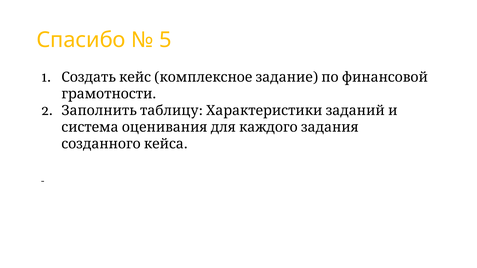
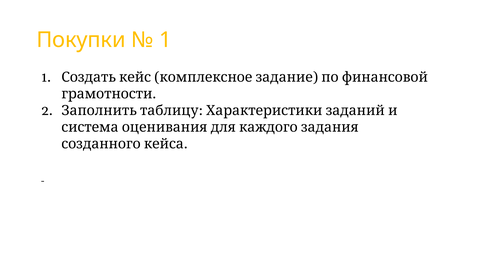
Спасибо: Спасибо -> Покупки (81, 40)
5: 5 -> 1 (166, 40)
